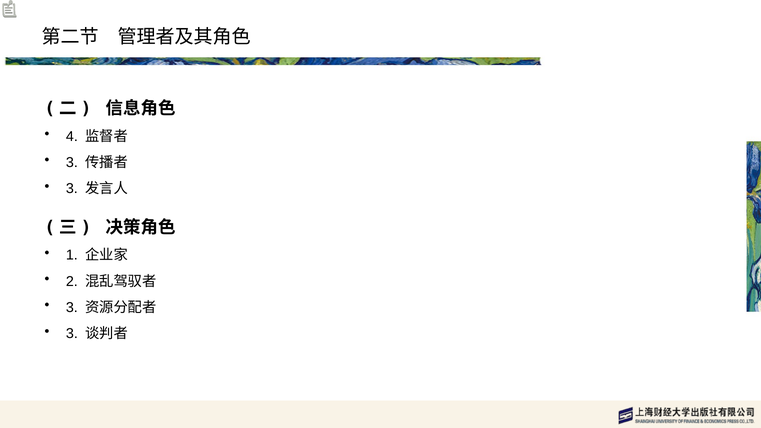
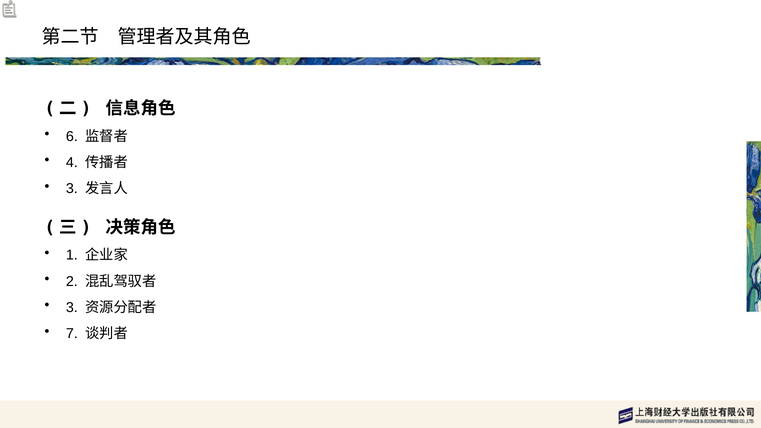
4: 4 -> 6 (72, 136)
3: 3 -> 4 (72, 163)
3: 3 -> 7 (72, 334)
